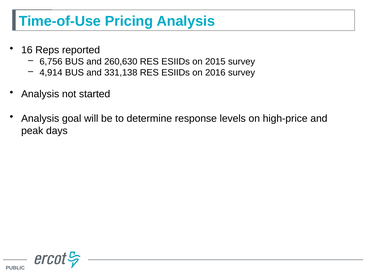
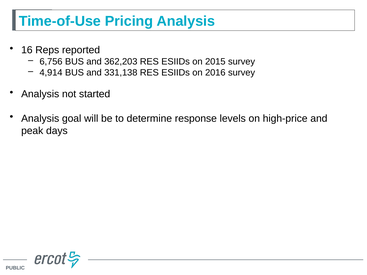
260,630: 260,630 -> 362,203 (121, 62)
